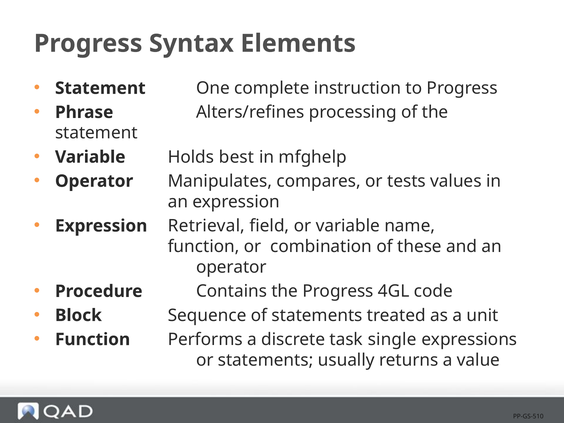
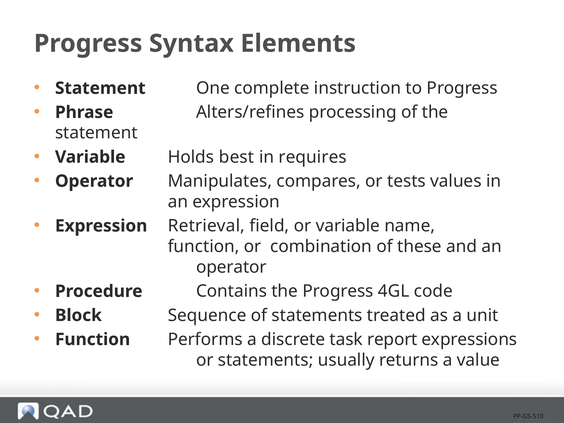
mfghelp: mfghelp -> requires (313, 157)
single: single -> report (392, 339)
